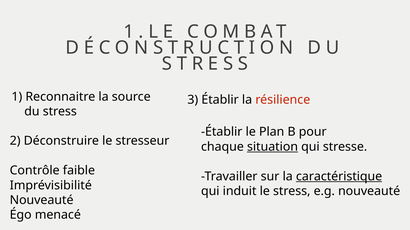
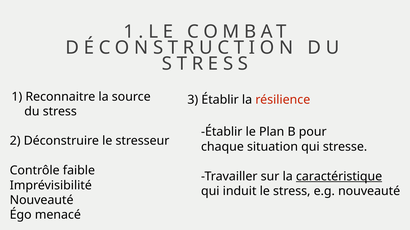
situation underline: present -> none (273, 147)
